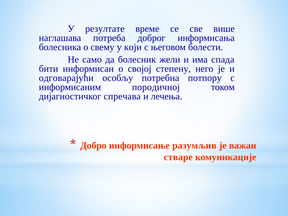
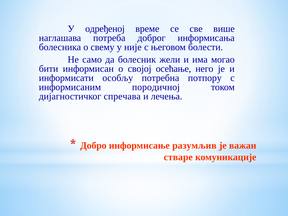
резултате: резултате -> одређеној (105, 29)
који: који -> није (133, 47)
спада: спада -> могао (223, 59)
степену: степену -> осећање (173, 69)
одговарајући: одговарајући -> информисати (66, 78)
